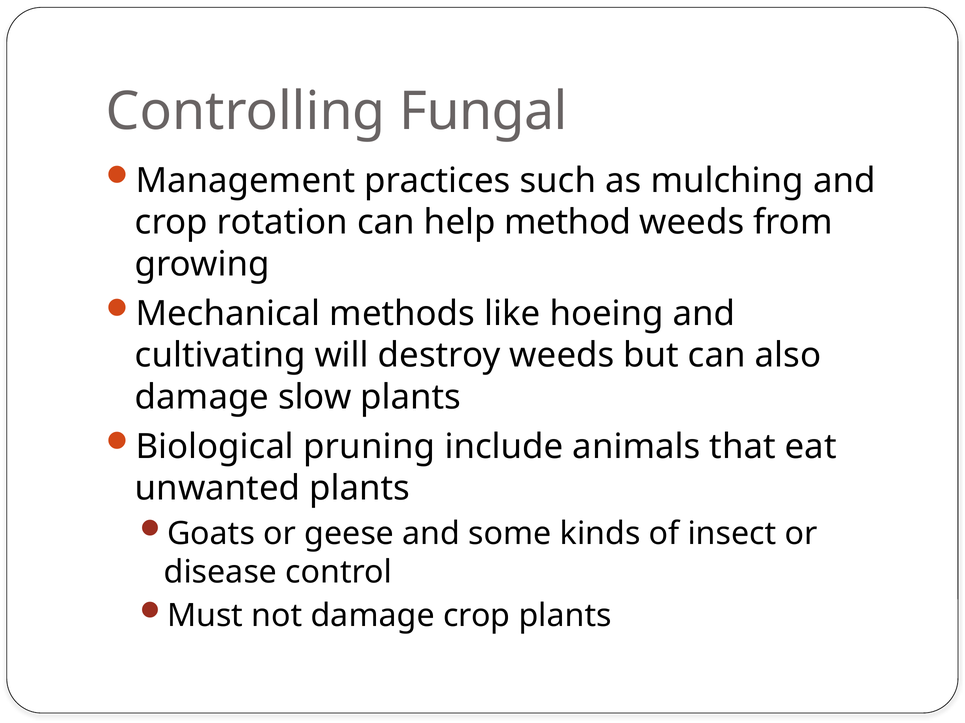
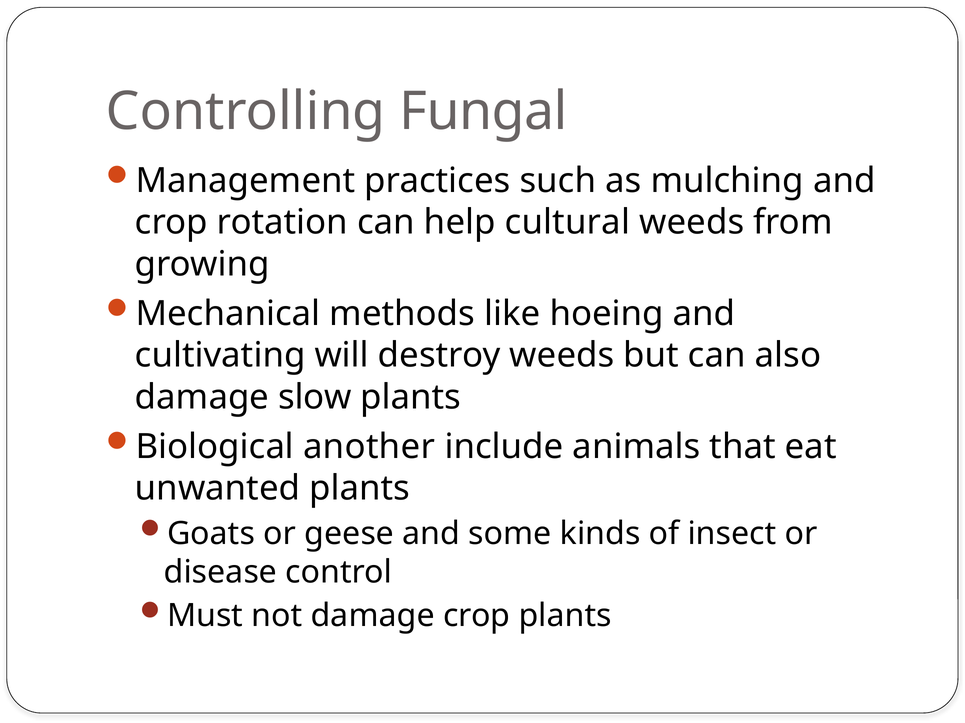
method: method -> cultural (567, 223)
pruning: pruning -> another (369, 447)
